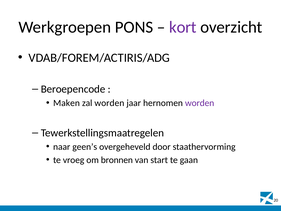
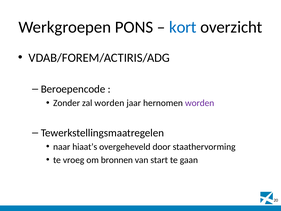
kort colour: purple -> blue (183, 27)
Maken: Maken -> Zonder (67, 103)
geen’s: geen’s -> hiaat’s (85, 147)
